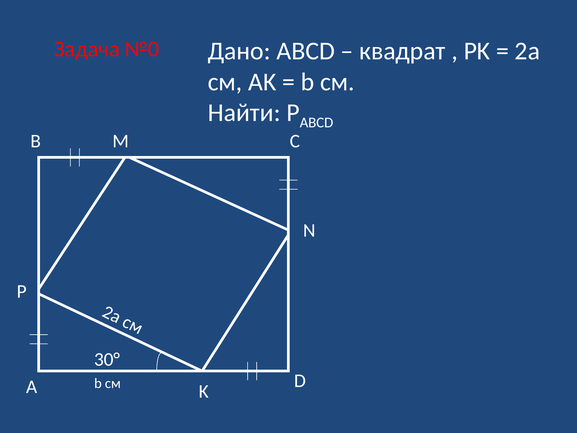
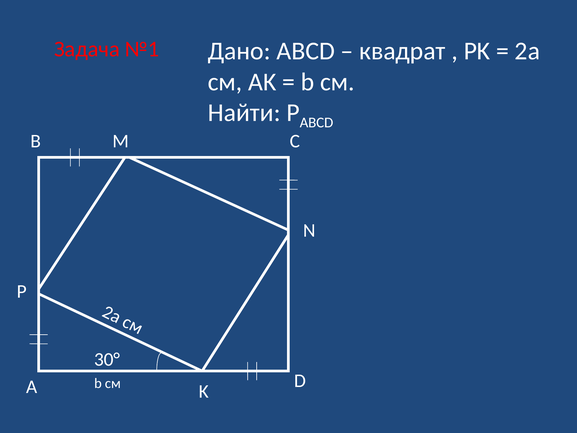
№0: №0 -> №1 (142, 49)
